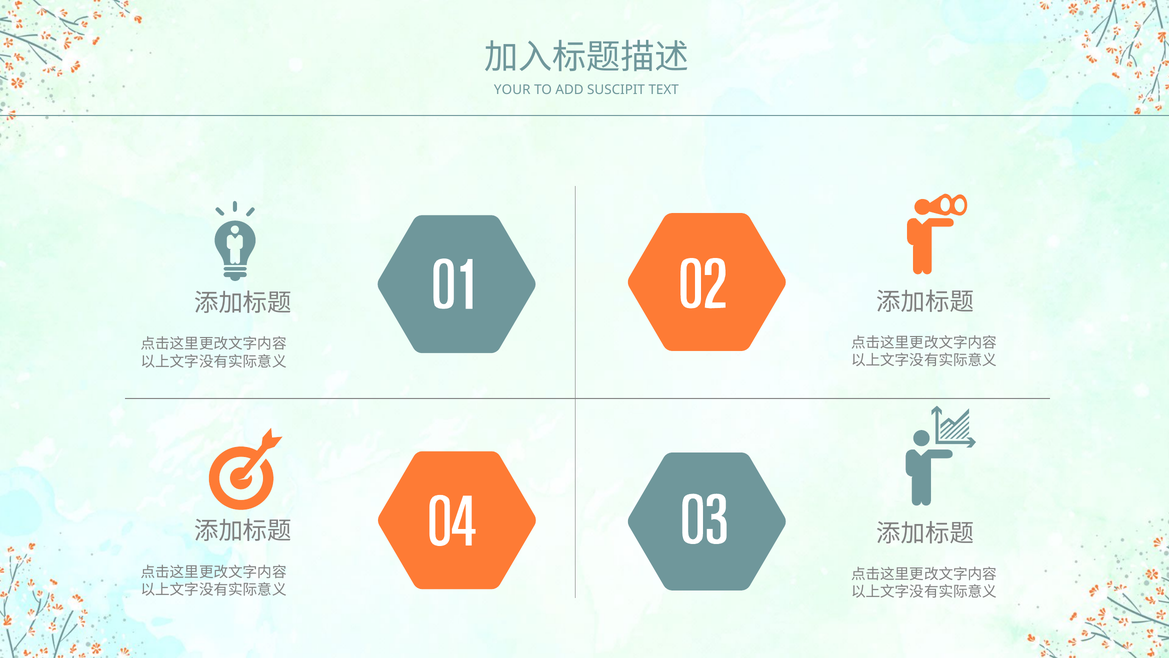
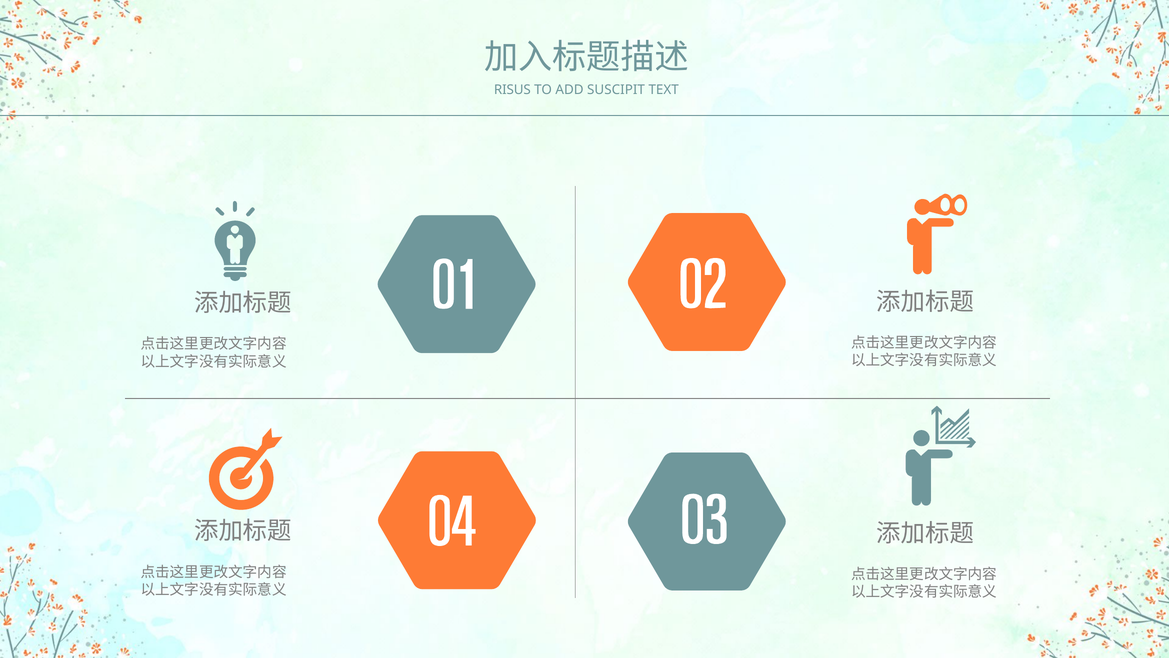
YOUR: YOUR -> RISUS (512, 90)
